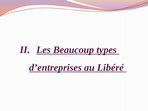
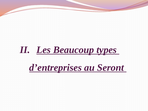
Libéré: Libéré -> Seront (110, 68)
